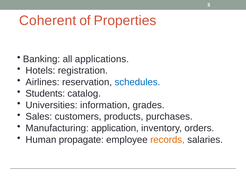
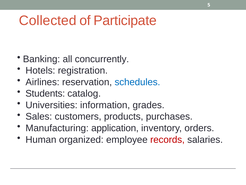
Coherent: Coherent -> Collected (48, 20)
Properties: Properties -> Participate (125, 20)
applications: applications -> concurrently (102, 59)
propagate: propagate -> organized (81, 139)
records colour: orange -> red (167, 139)
